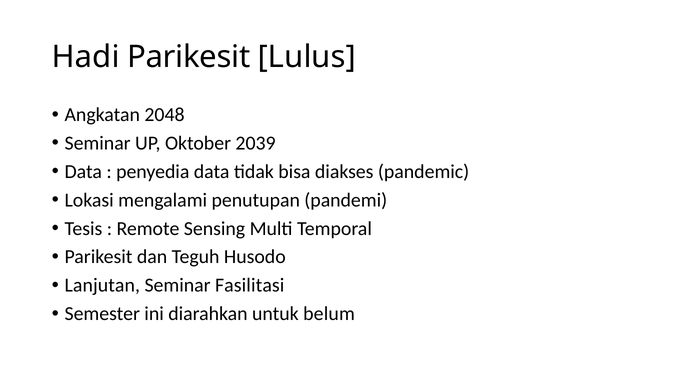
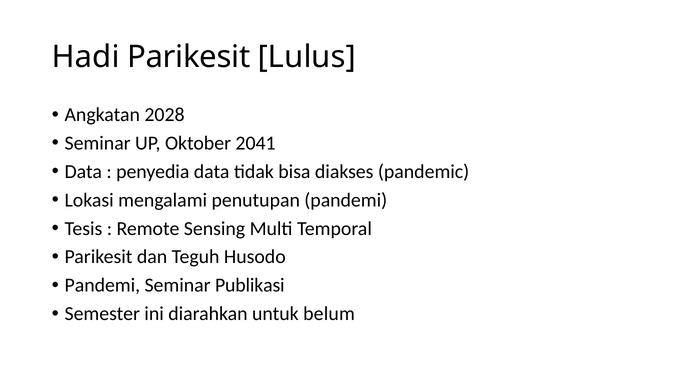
2048: 2048 -> 2028 (165, 115)
2039: 2039 -> 2041 (256, 143)
Lanjutan: Lanjutan -> Pandemi (102, 286)
Fasilitasi: Fasilitasi -> Publikasi (250, 286)
